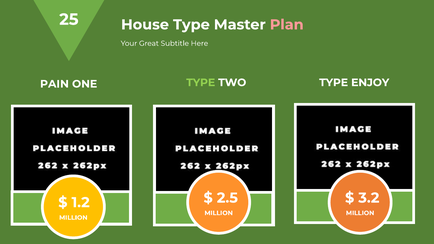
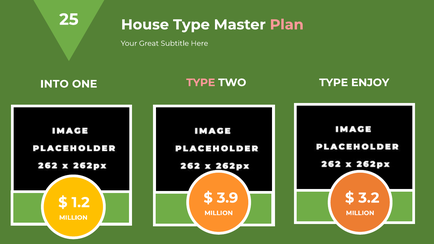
TYPE colour: light green -> pink (201, 83)
PAIN: PAIN -> INTO (54, 84)
2.5: 2.5 -> 3.9 (227, 198)
